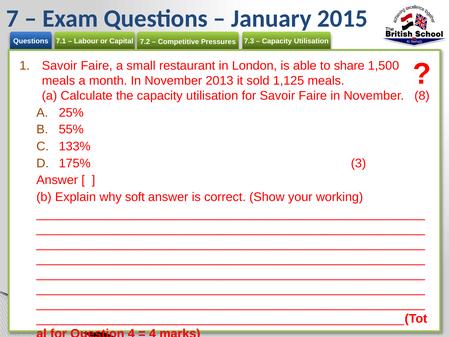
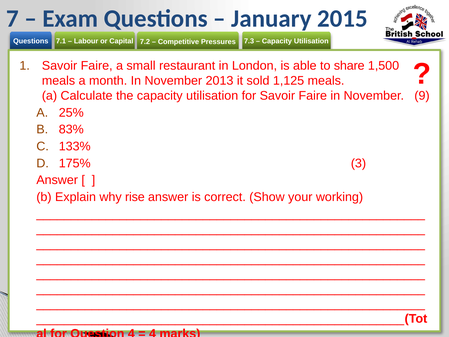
8: 8 -> 9 (422, 96)
55%: 55% -> 83% (71, 129)
soft: soft -> rise (135, 197)
